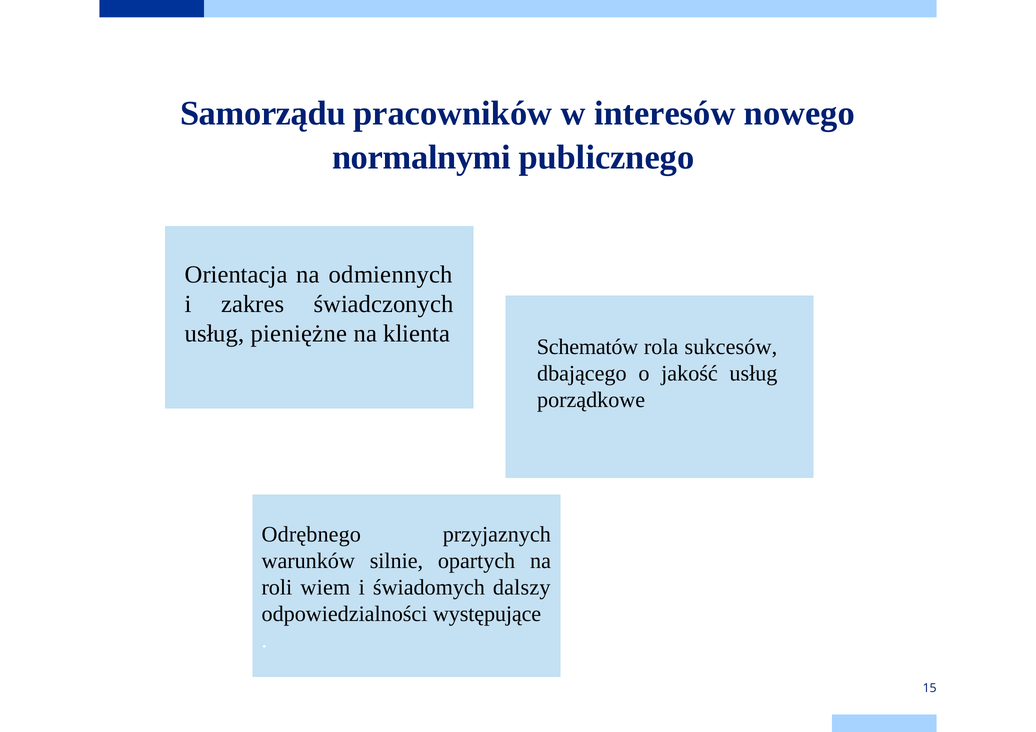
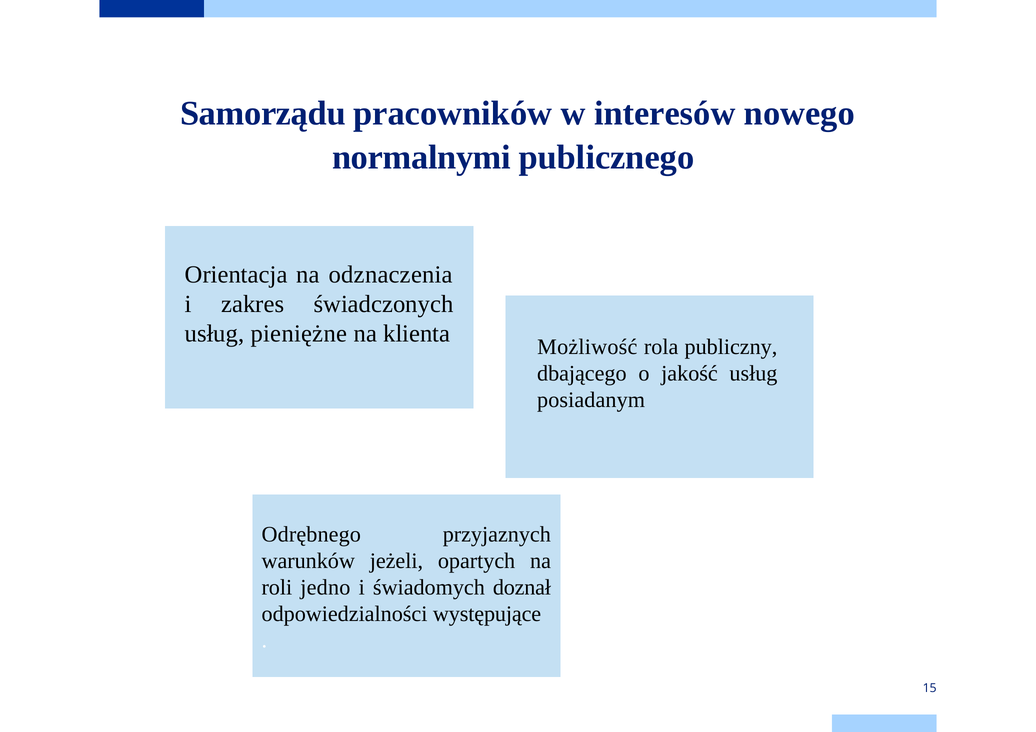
odmiennych: odmiennych -> odznaczenia (391, 275)
Schematów: Schematów -> Możliwość (587, 347)
sukcesów: sukcesów -> publiczny (731, 347)
porządkowe: porządkowe -> posiadanym (591, 400)
silnie: silnie -> jeżeli (396, 561)
wiem: wiem -> jedno (325, 588)
dalszy: dalszy -> doznał (522, 588)
